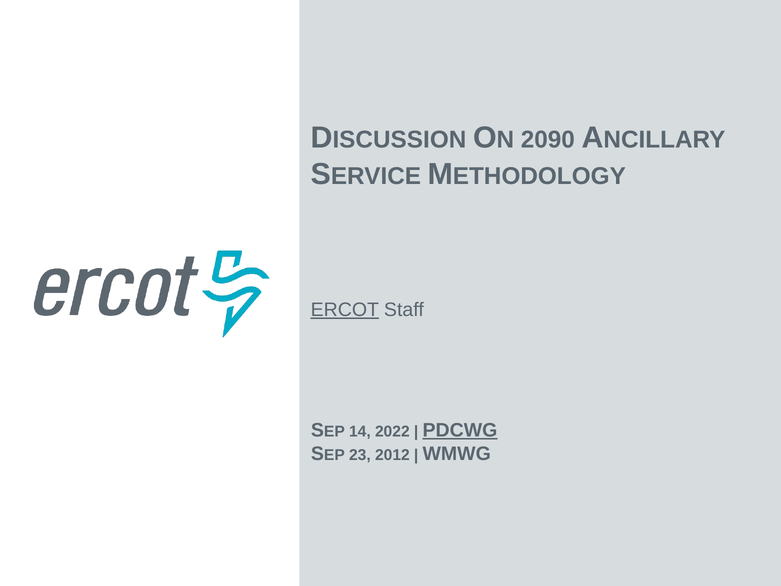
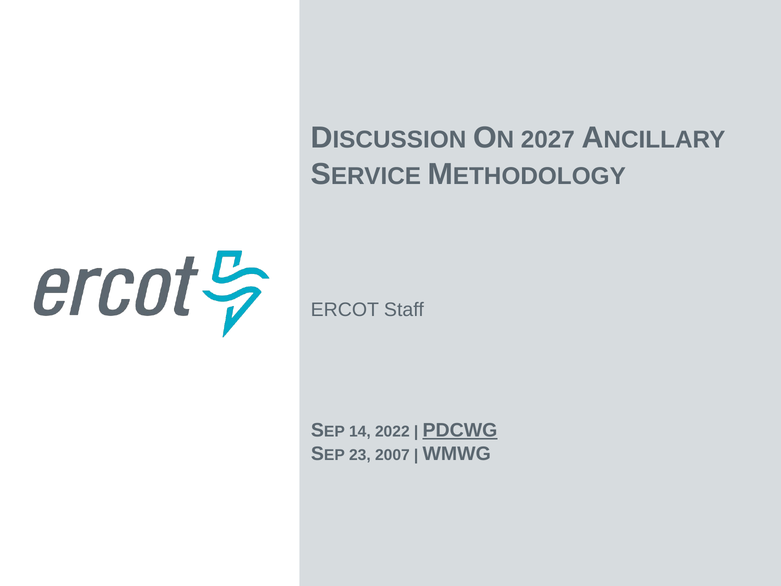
2090: 2090 -> 2027 (548, 139)
ERCOT underline: present -> none (345, 310)
2012: 2012 -> 2007 (392, 455)
